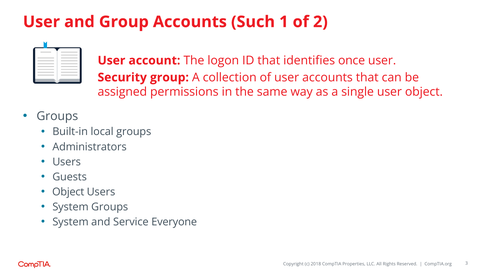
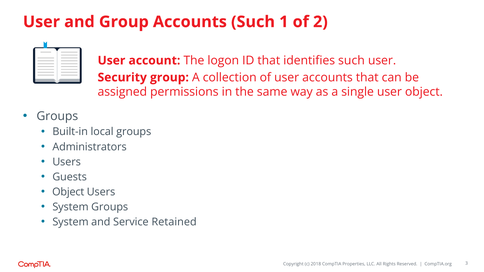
identifies once: once -> such (351, 61)
Everyone: Everyone -> Retained (174, 222)
